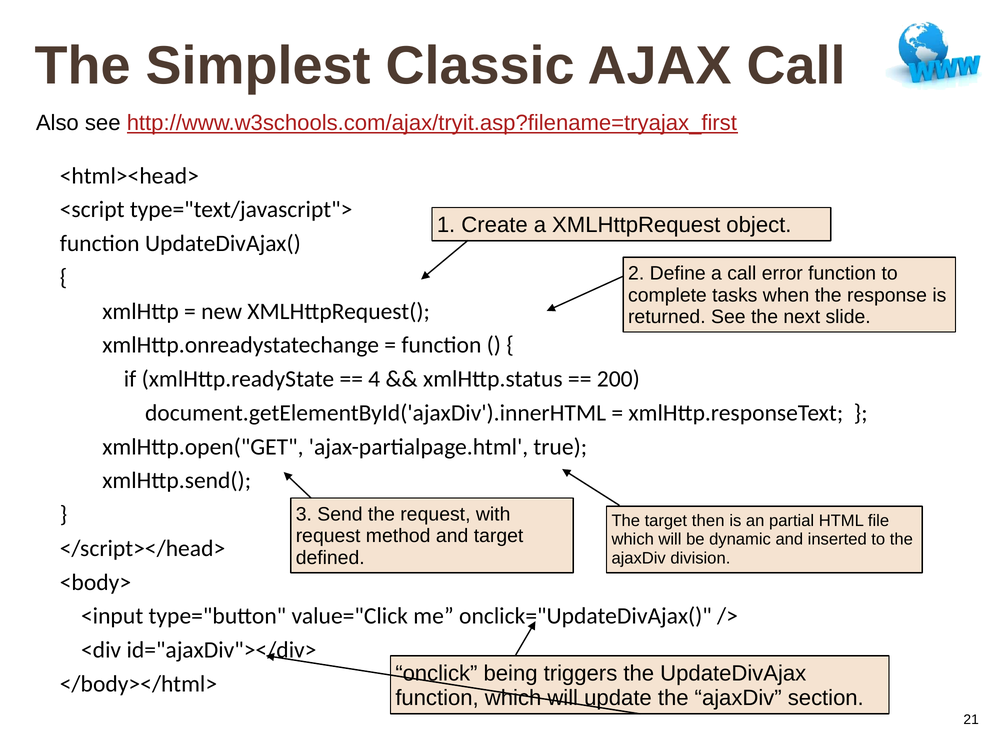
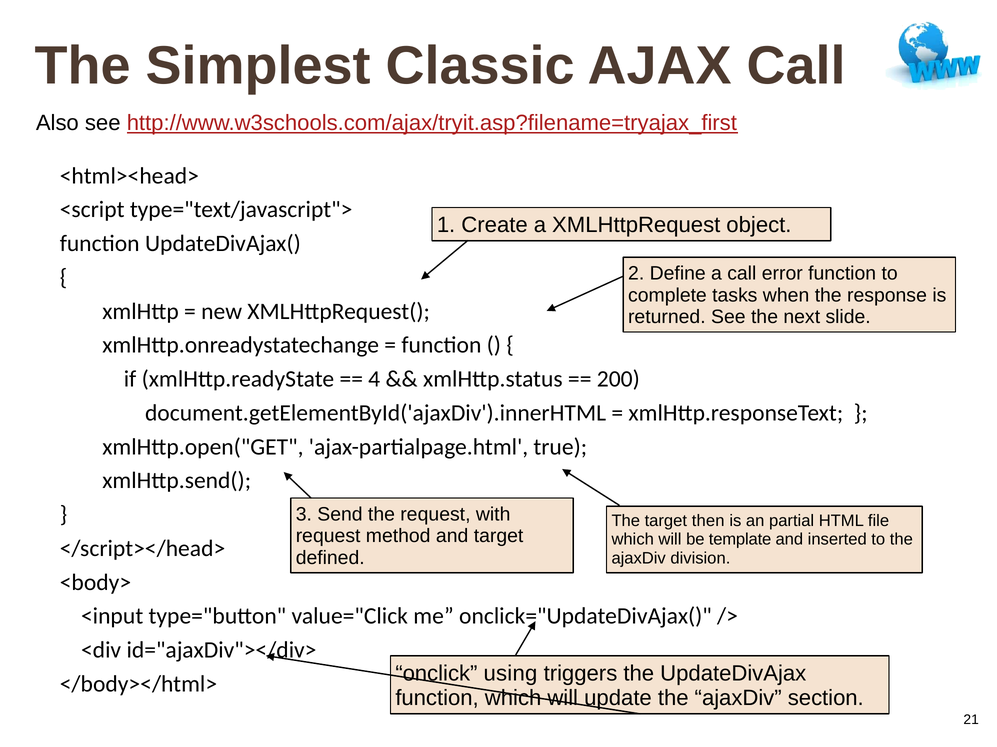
dynamic: dynamic -> template (740, 540)
being: being -> using (510, 674)
